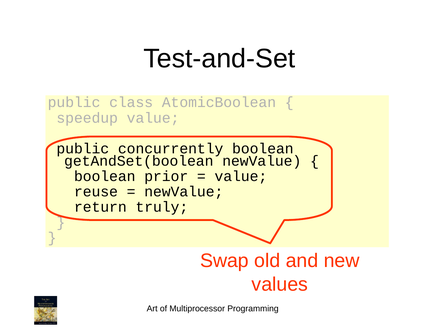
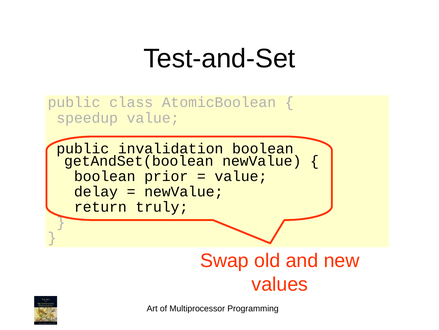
concurrently: concurrently -> invalidation (171, 148)
reuse: reuse -> delay (96, 191)
